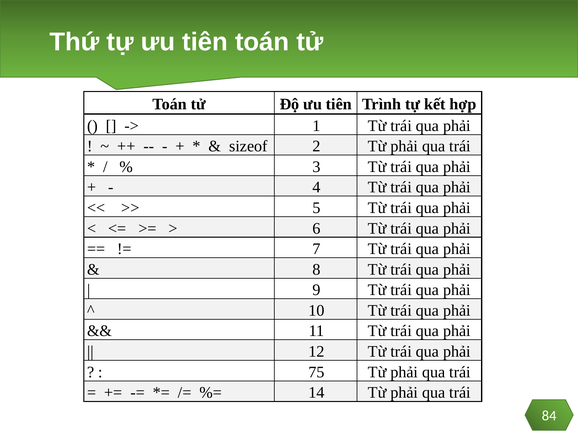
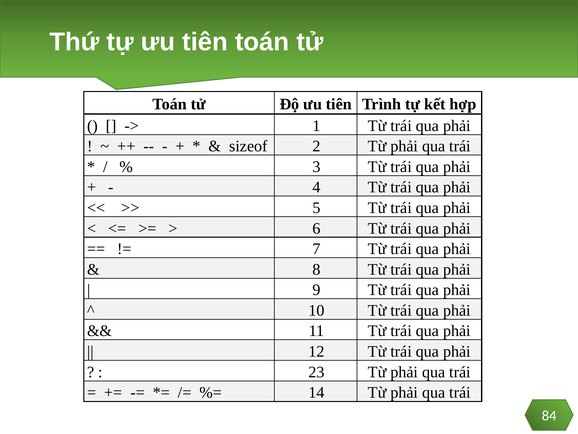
75: 75 -> 23 (316, 372)
